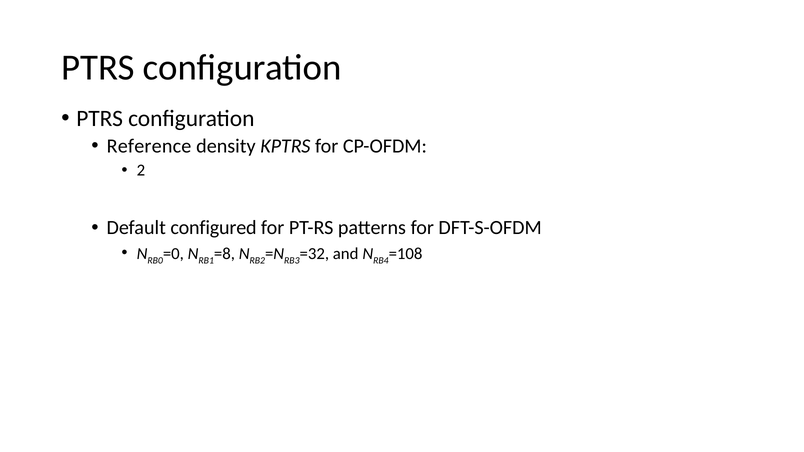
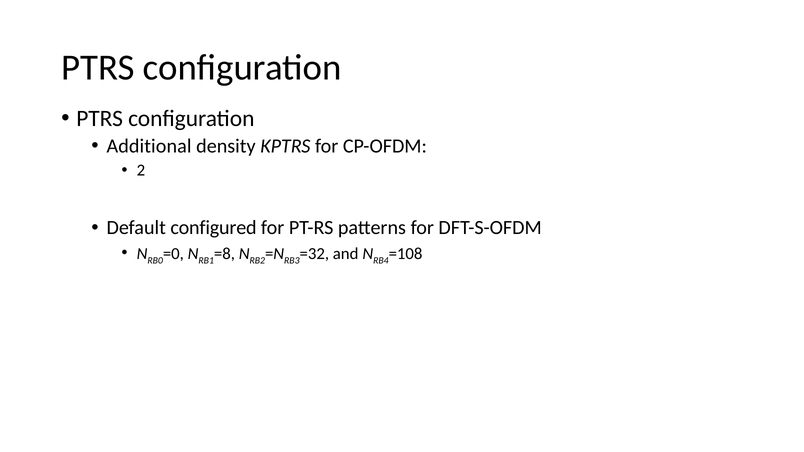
Reference: Reference -> Additional (149, 146)
